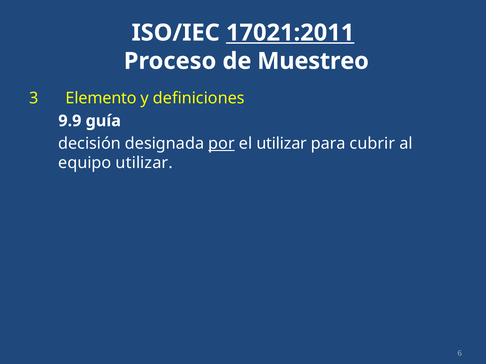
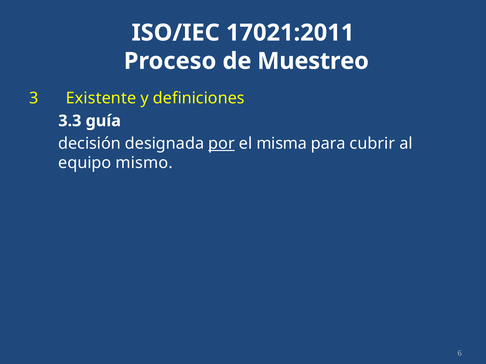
17021:2011 underline: present -> none (290, 33)
Elemento: Elemento -> Existente (101, 98)
9.9: 9.9 -> 3.3 (70, 121)
el utilizar: utilizar -> misma (282, 144)
equipo utilizar: utilizar -> mismo (144, 163)
